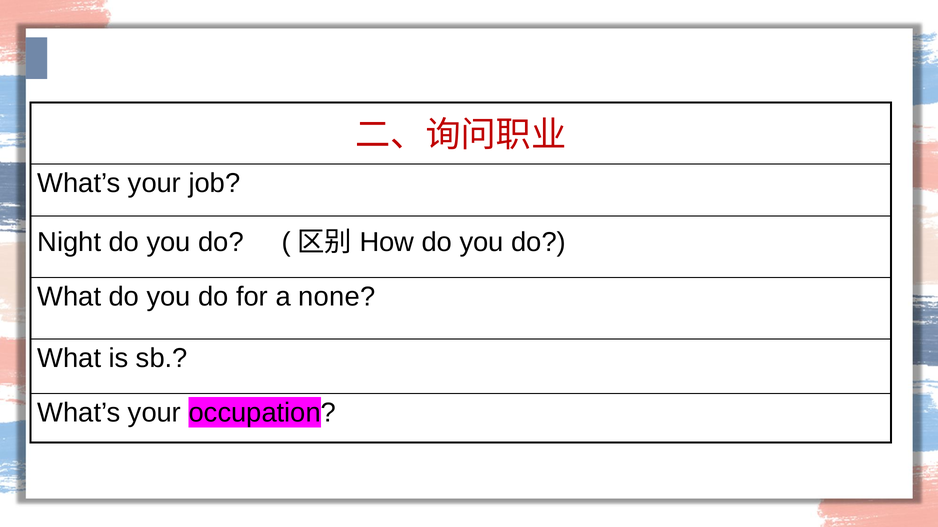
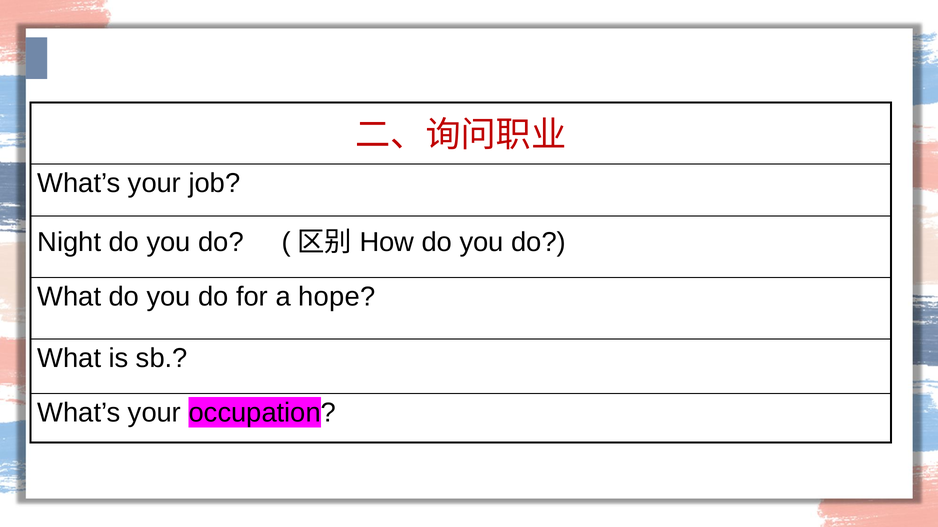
none: none -> hope (337, 297)
